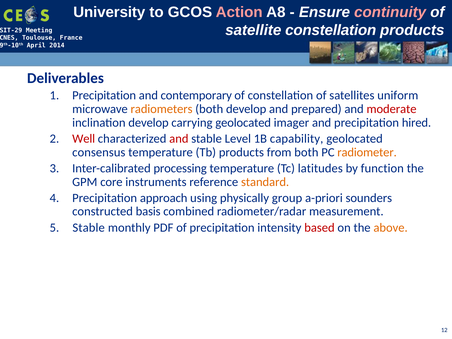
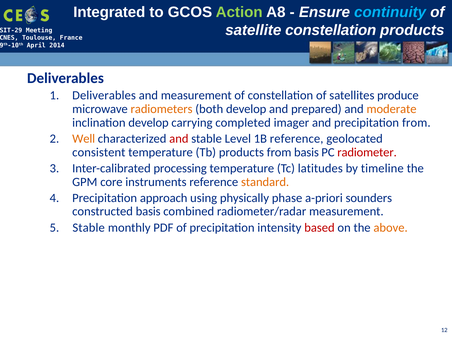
University: University -> Integrated (109, 12)
Action colour: pink -> light green (239, 12)
continuity colour: pink -> light blue (390, 12)
Precipitation: Precipitation -> Deliverables (104, 95)
and contemporary: contemporary -> measurement (196, 95)
uniform: uniform -> produce (398, 95)
moderate colour: red -> orange (392, 109)
carrying geolocated: geolocated -> completed (243, 123)
precipitation hired: hired -> from (416, 123)
Well colour: red -> orange (84, 139)
1B capability: capability -> reference (297, 139)
consensus: consensus -> consistent (99, 152)
from both: both -> basis (306, 152)
radiometer colour: orange -> red (367, 152)
function: function -> timeline (382, 168)
group: group -> phase (287, 198)
